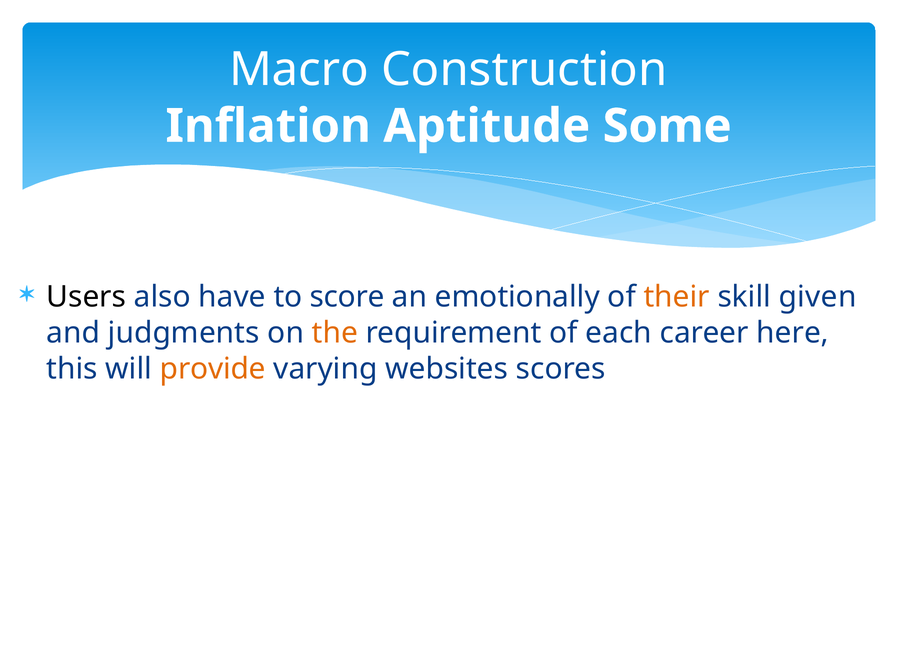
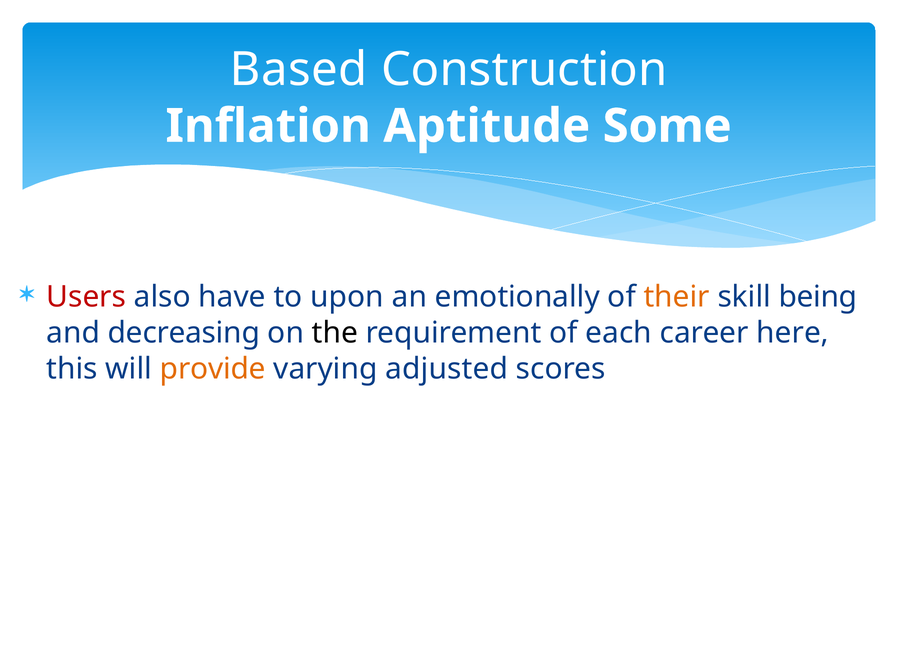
Macro: Macro -> Based (299, 70)
Users colour: black -> red (86, 297)
score: score -> upon (347, 297)
given: given -> being (818, 297)
judgments: judgments -> decreasing (184, 333)
the colour: orange -> black (335, 333)
websites: websites -> adjusted (447, 369)
